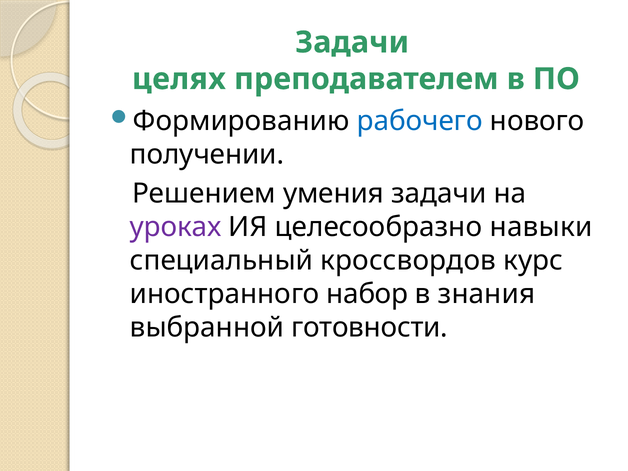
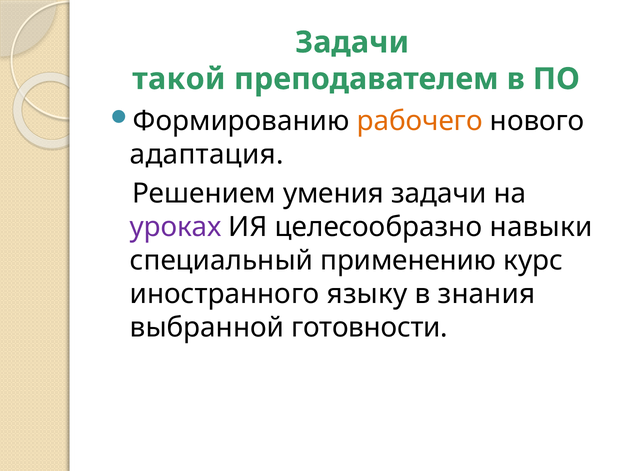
целях: целях -> такой (179, 79)
рабочего colour: blue -> orange (420, 121)
получении: получении -> адаптация (207, 155)
кроссвордов: кроссвордов -> применению (408, 260)
набор: набор -> языку (367, 294)
